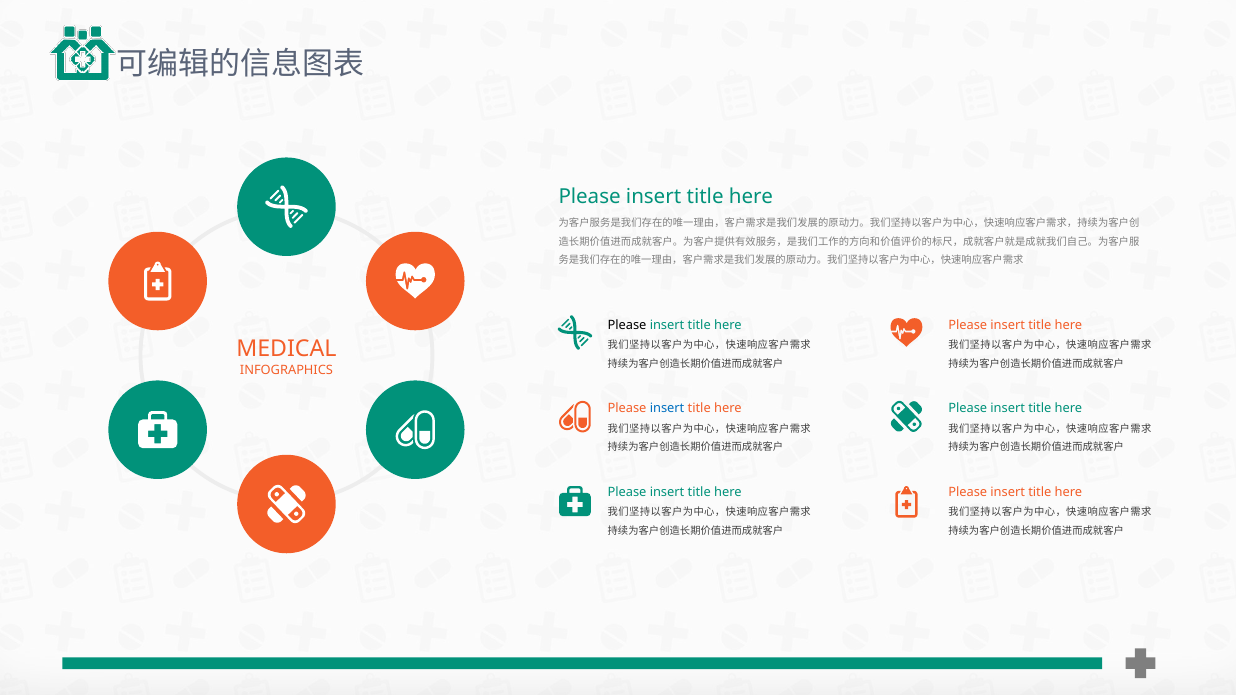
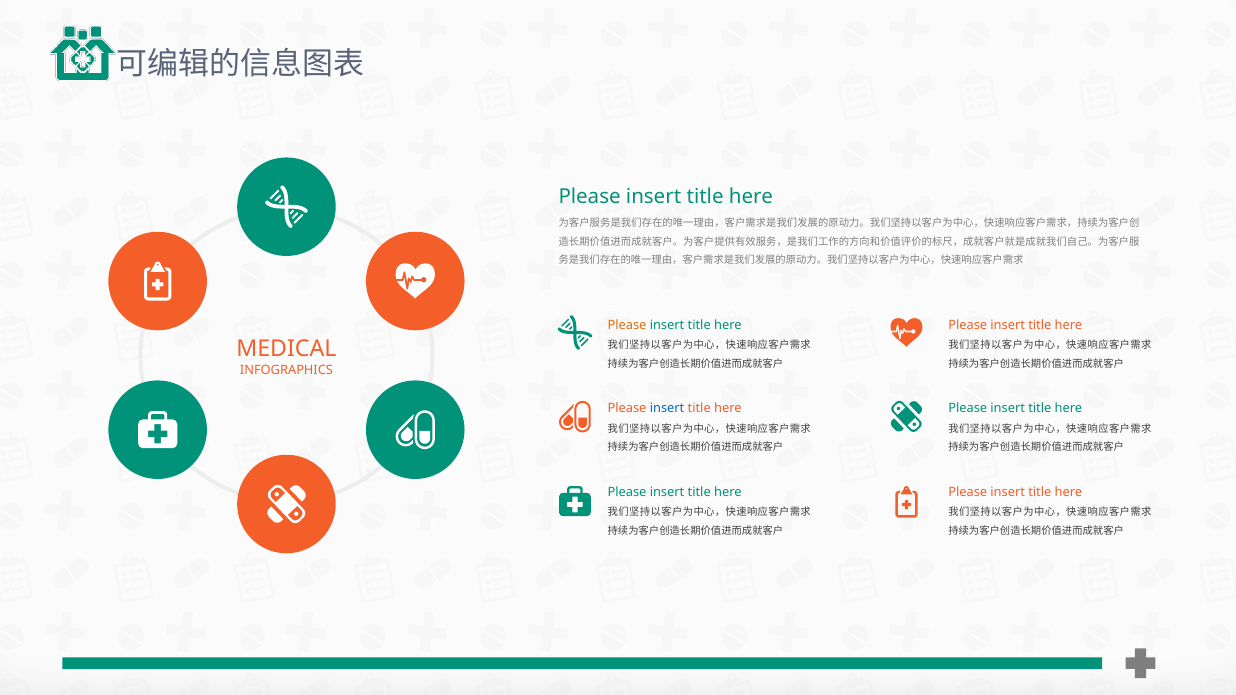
Please colour: black -> orange (627, 325)
